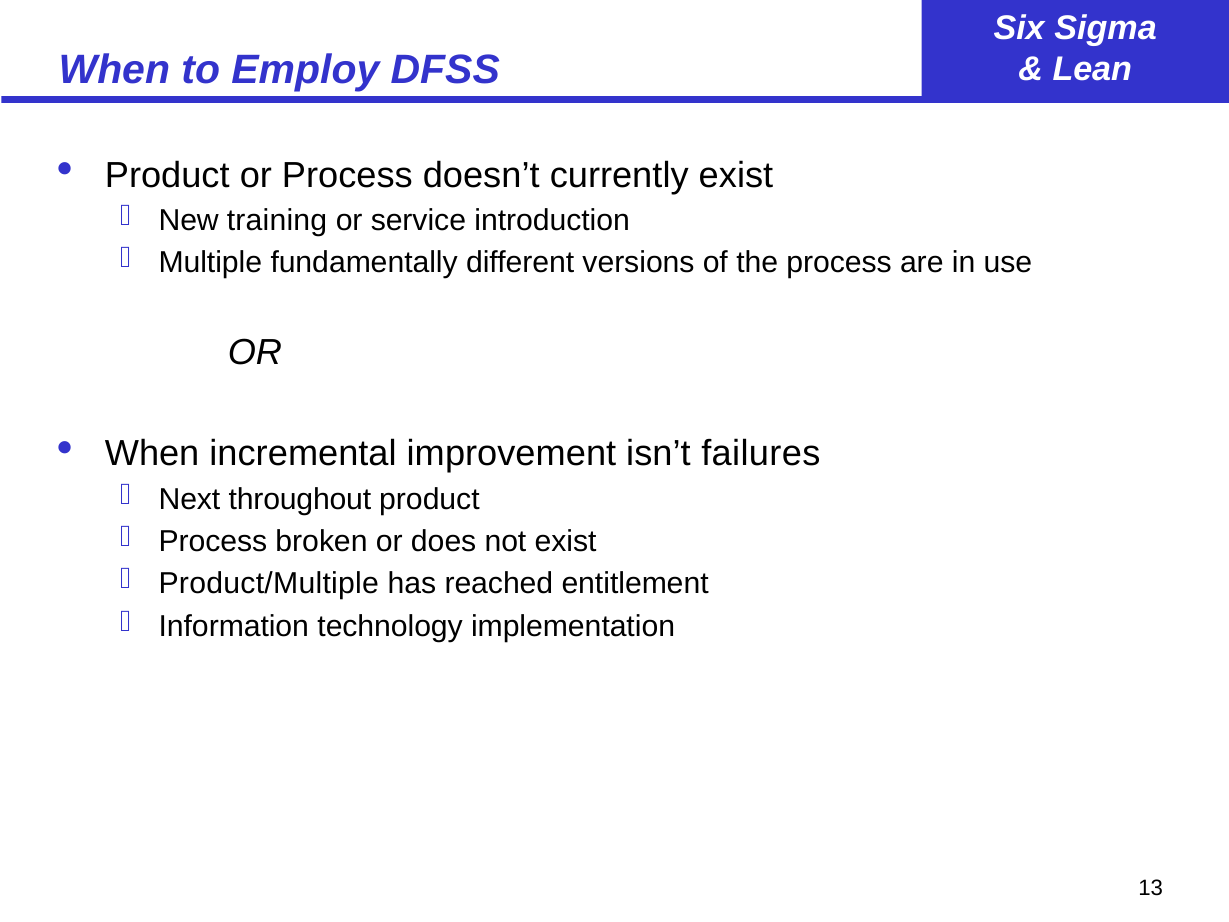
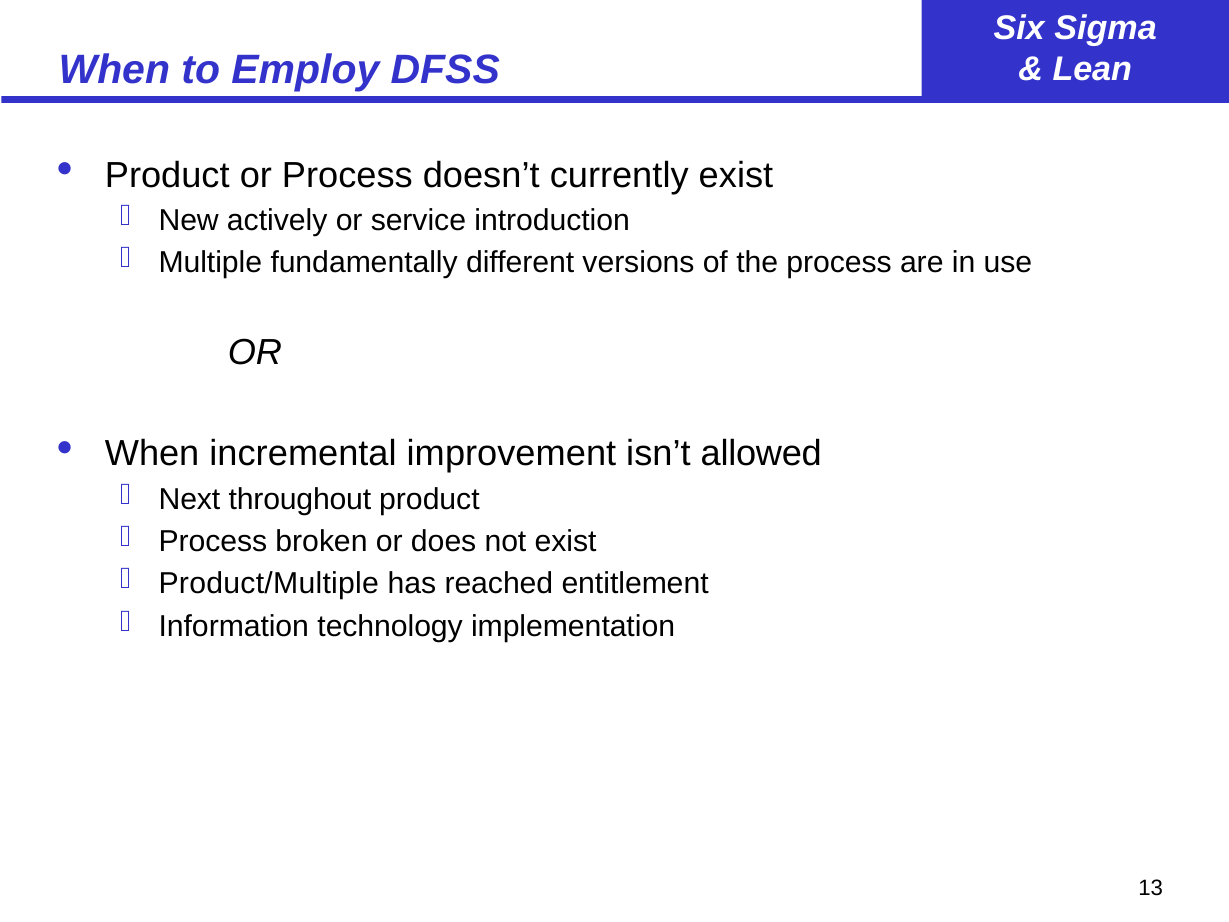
training: training -> actively (277, 220)
failures: failures -> allowed (761, 454)
